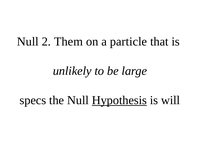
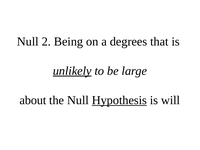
Them: Them -> Being (68, 41)
particle: particle -> degrees (129, 41)
unlikely underline: none -> present (72, 71)
specs: specs -> about (33, 100)
